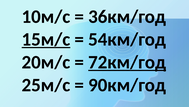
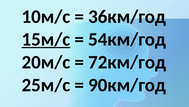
72км/год underline: present -> none (127, 62)
